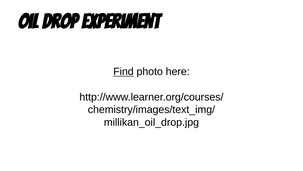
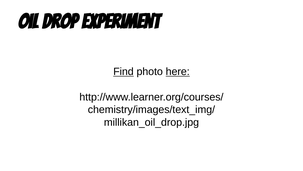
here underline: none -> present (178, 71)
